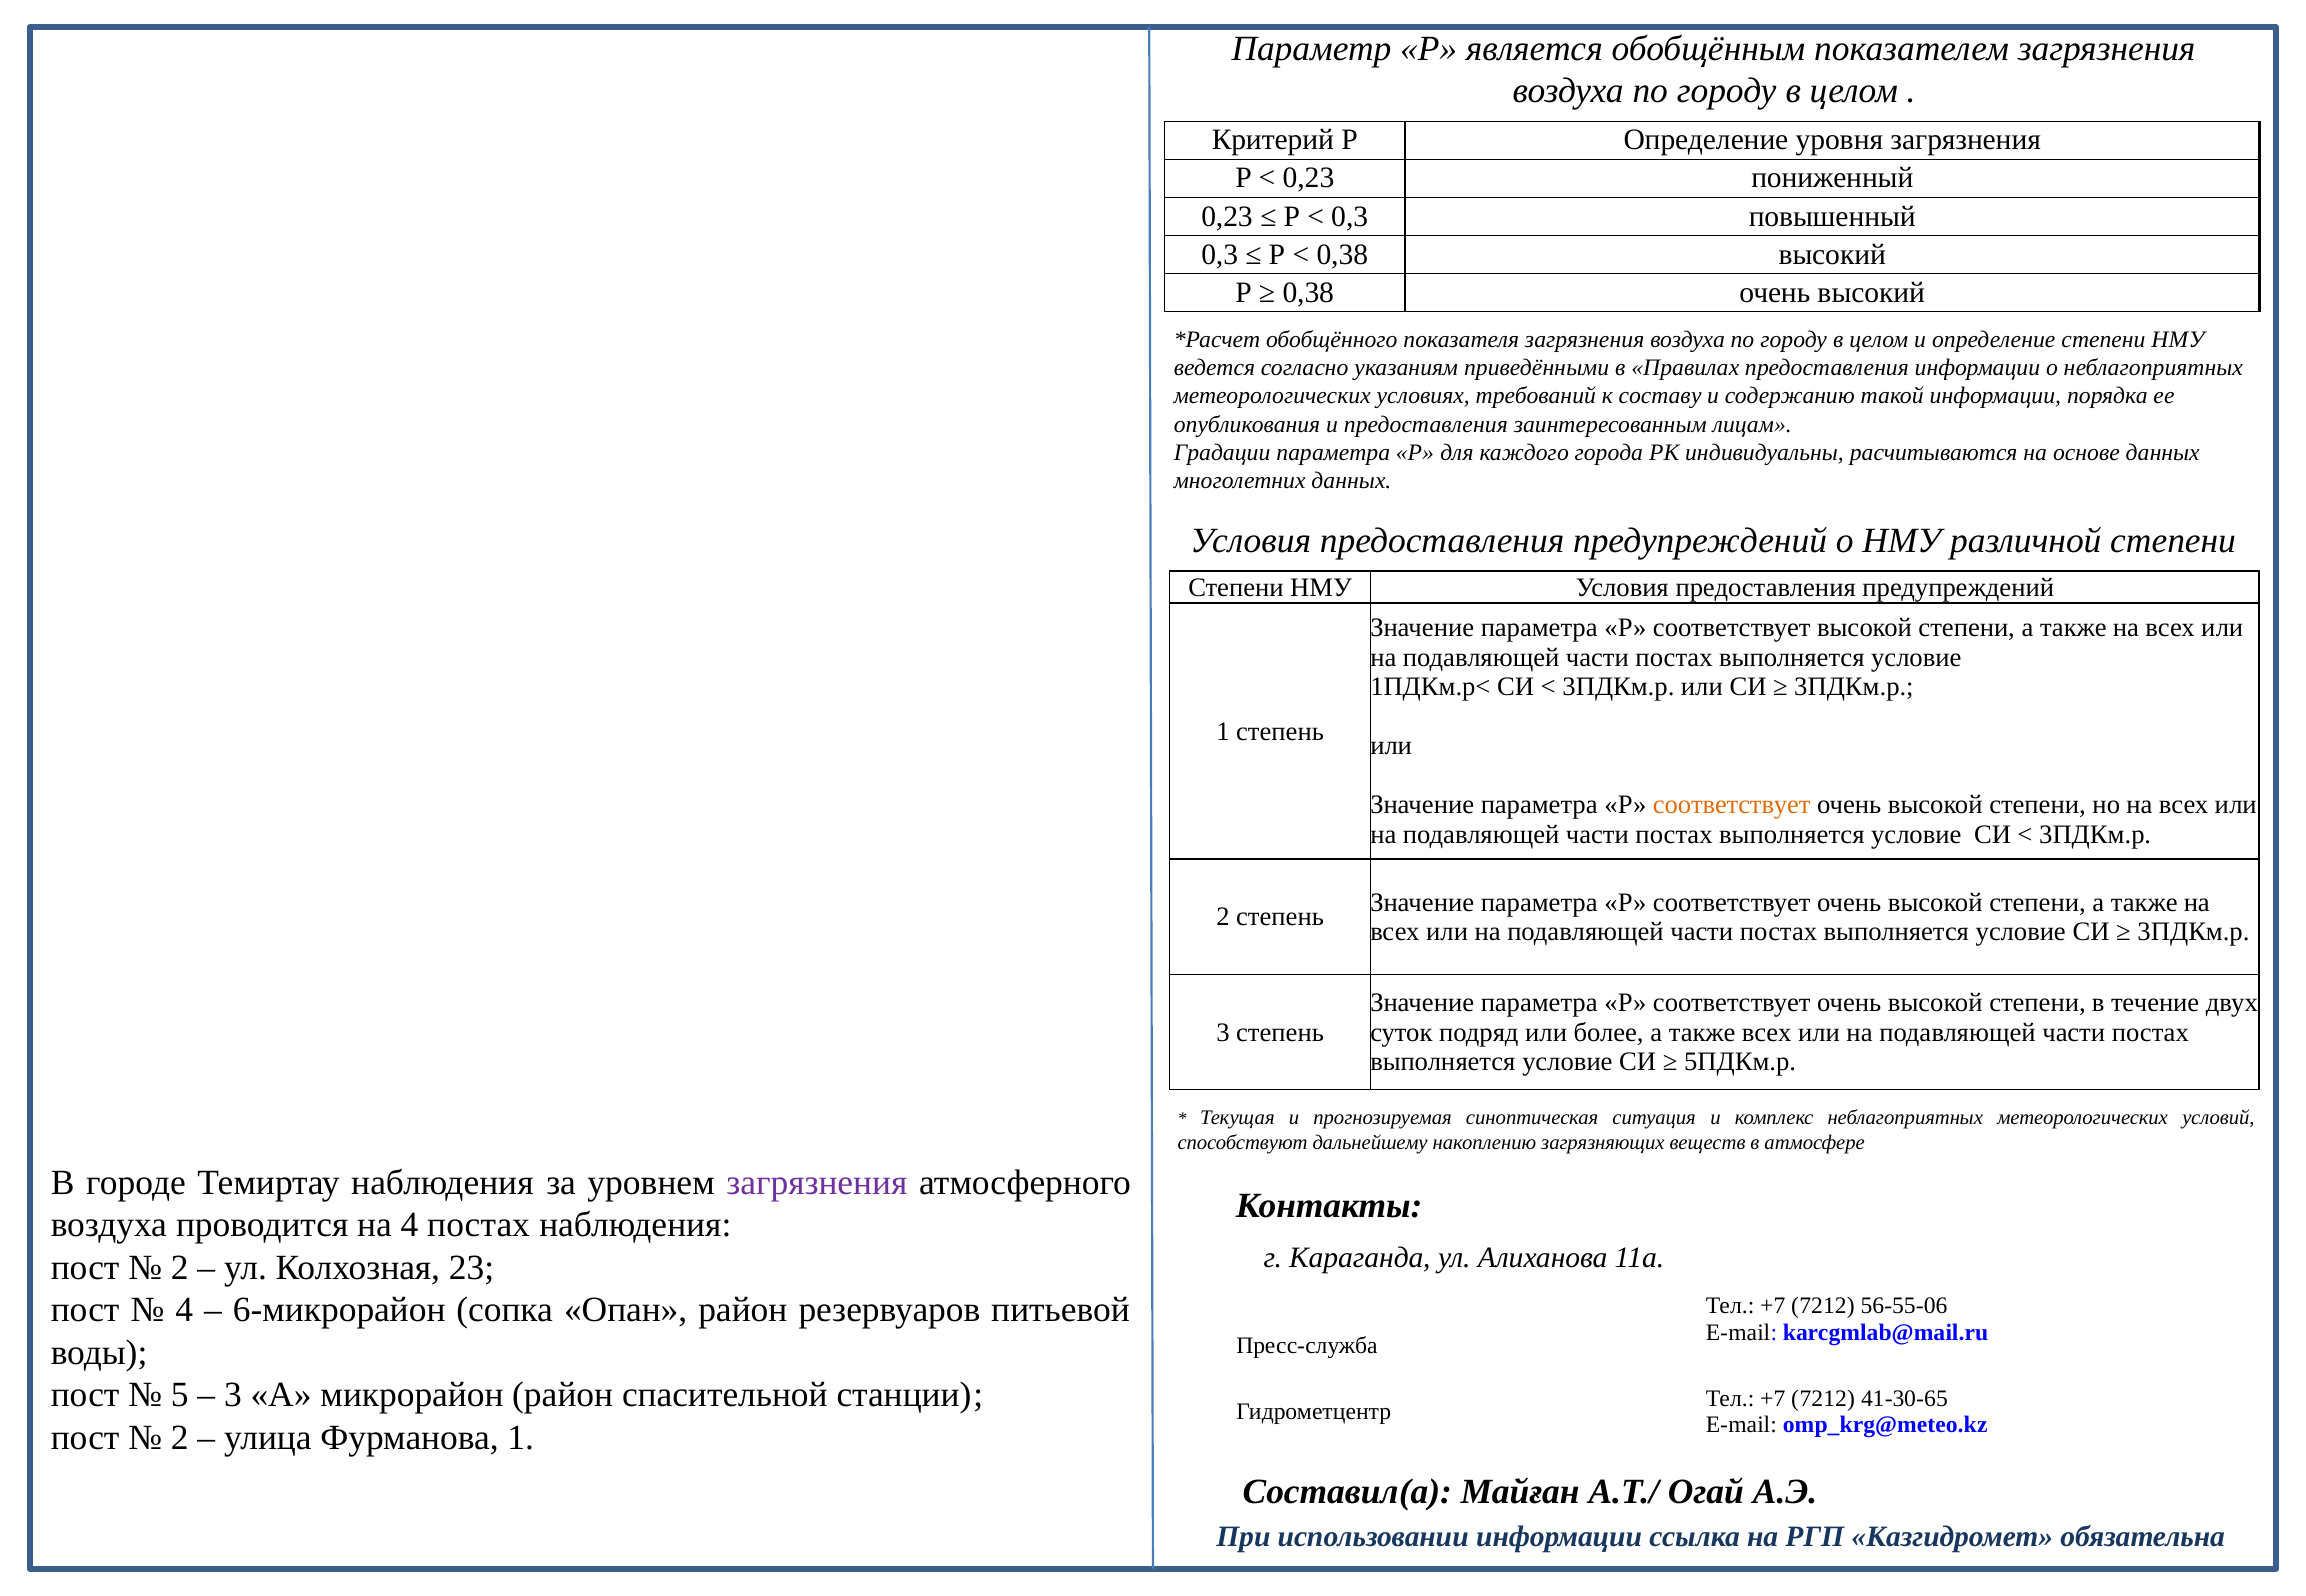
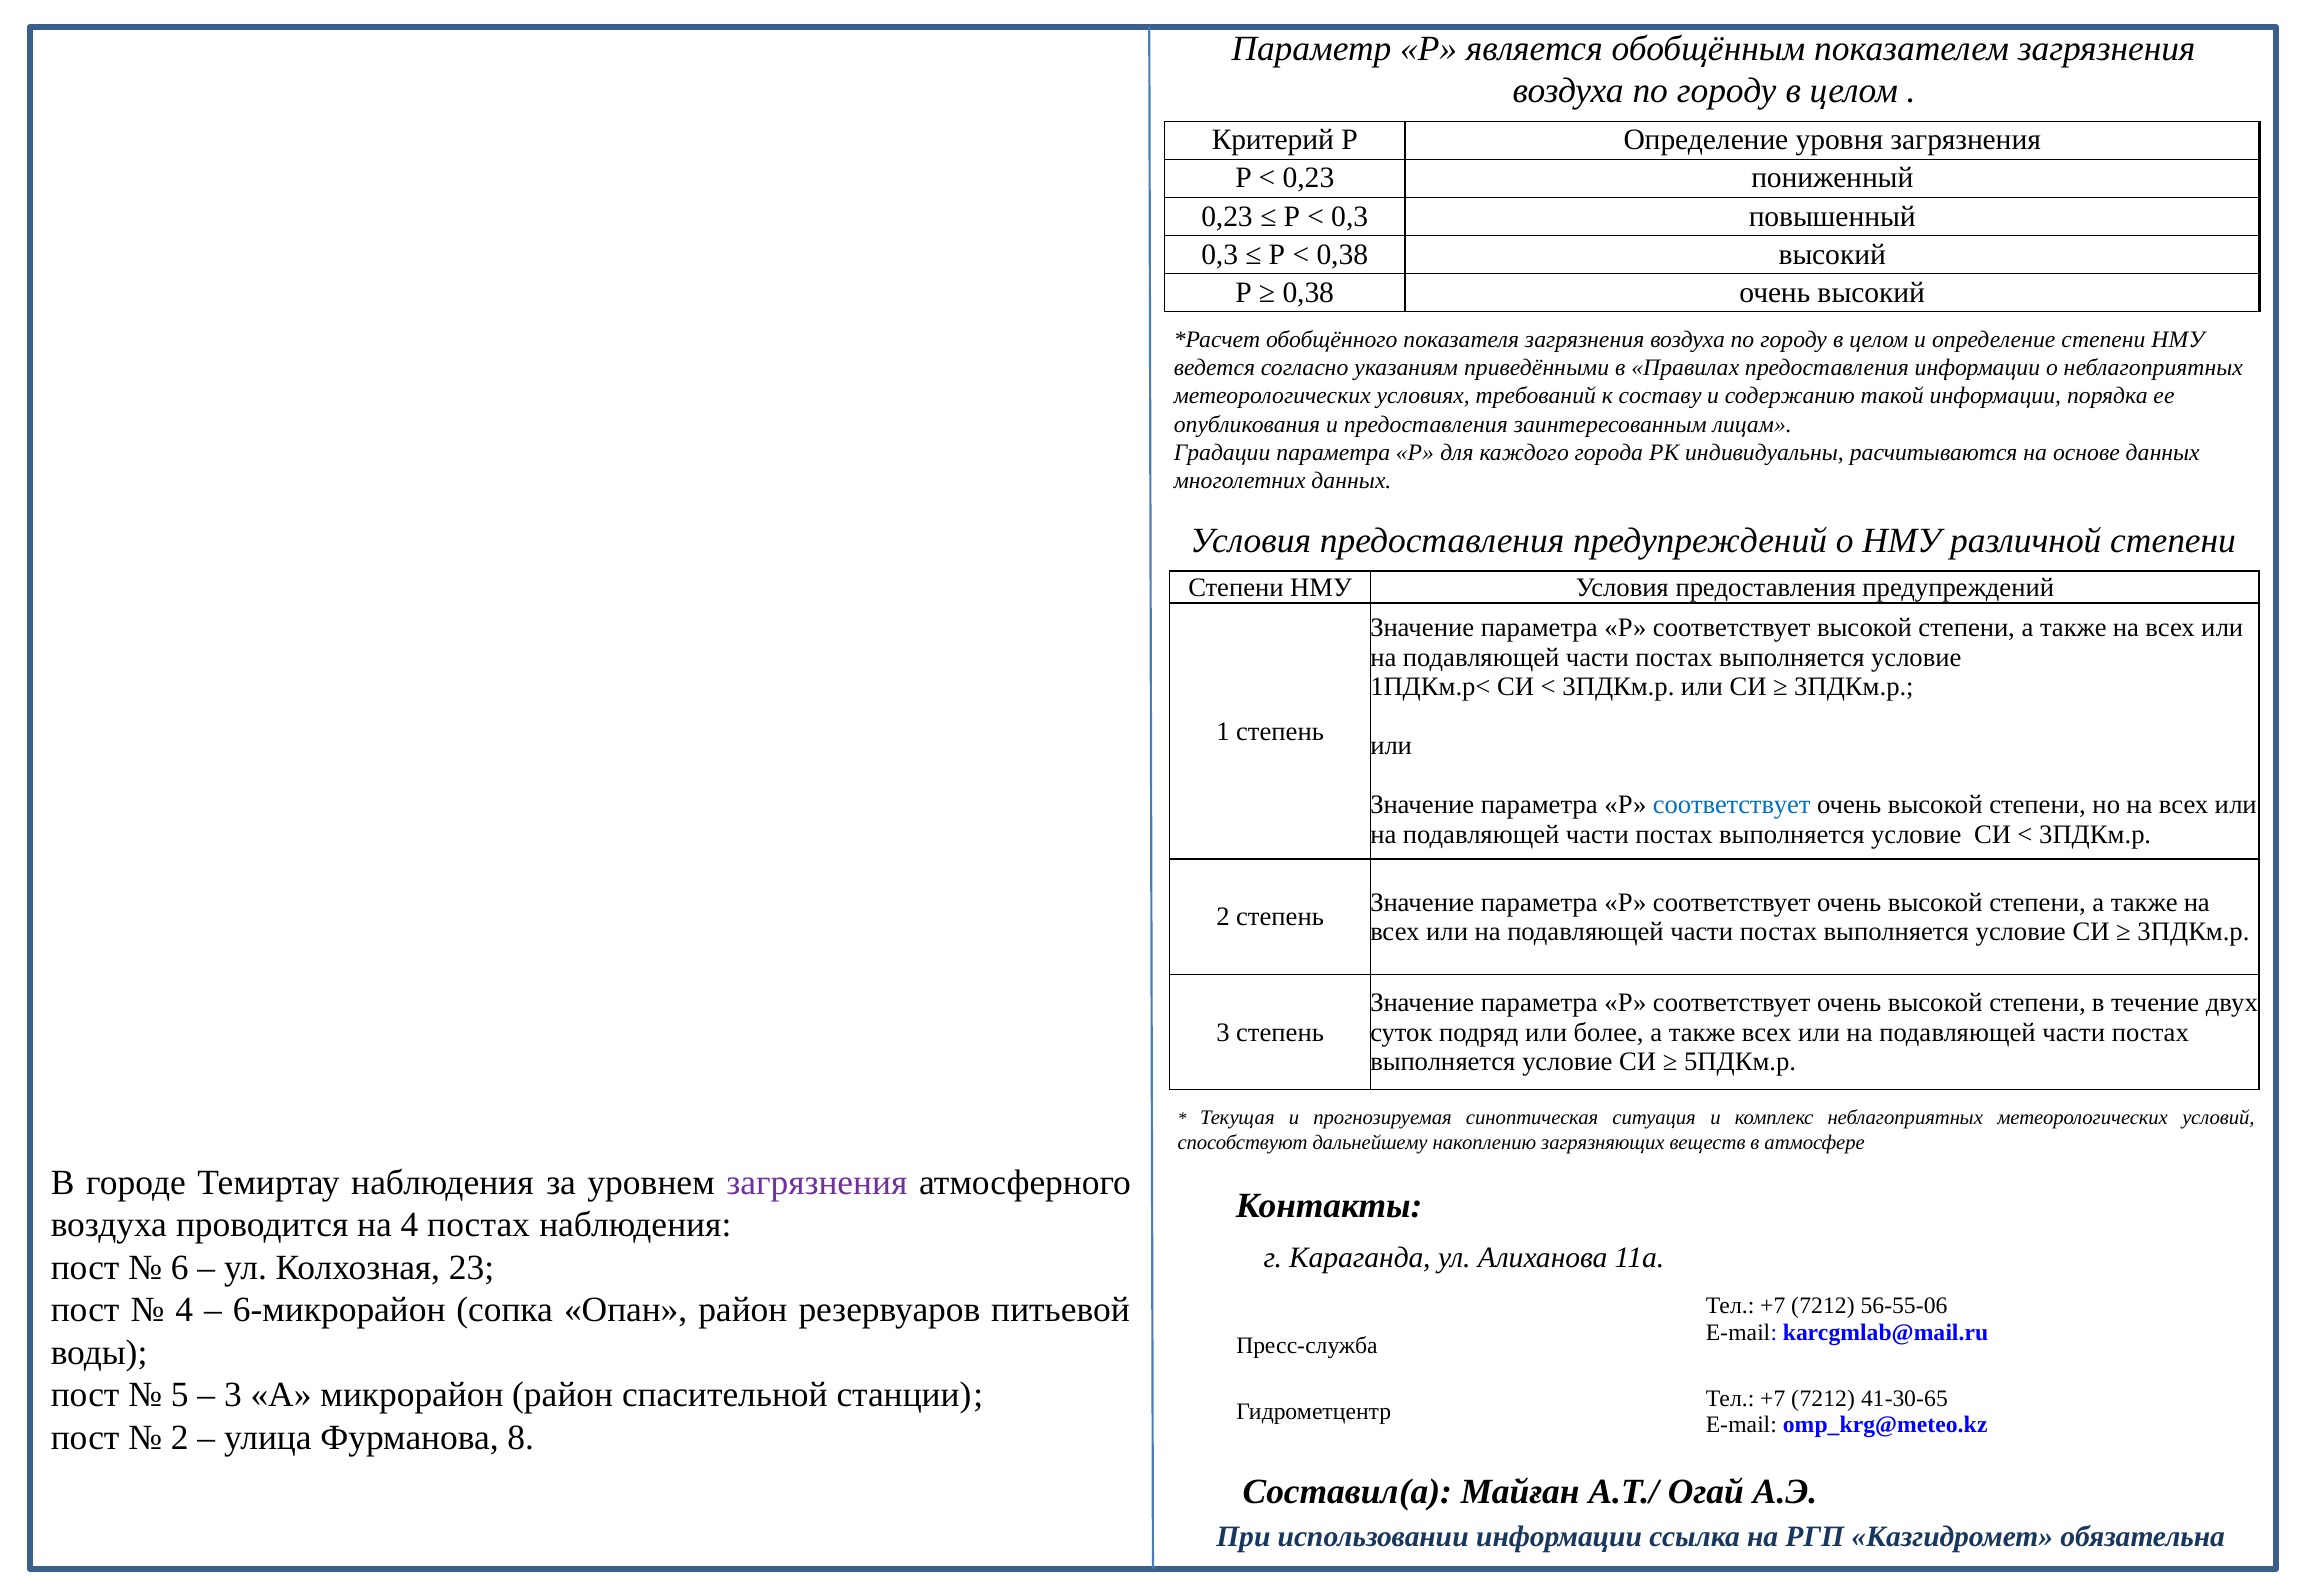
соответствует colour: orange -> blue (1732, 805)
2: 2 -> 6 (180, 1268)
Фурманова 1: 1 -> 8 (521, 1438)
